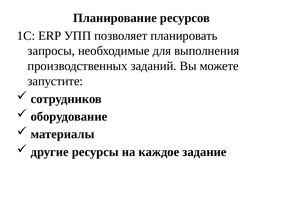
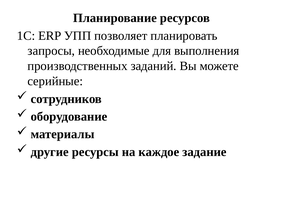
запустите: запустите -> серийные (55, 81)
